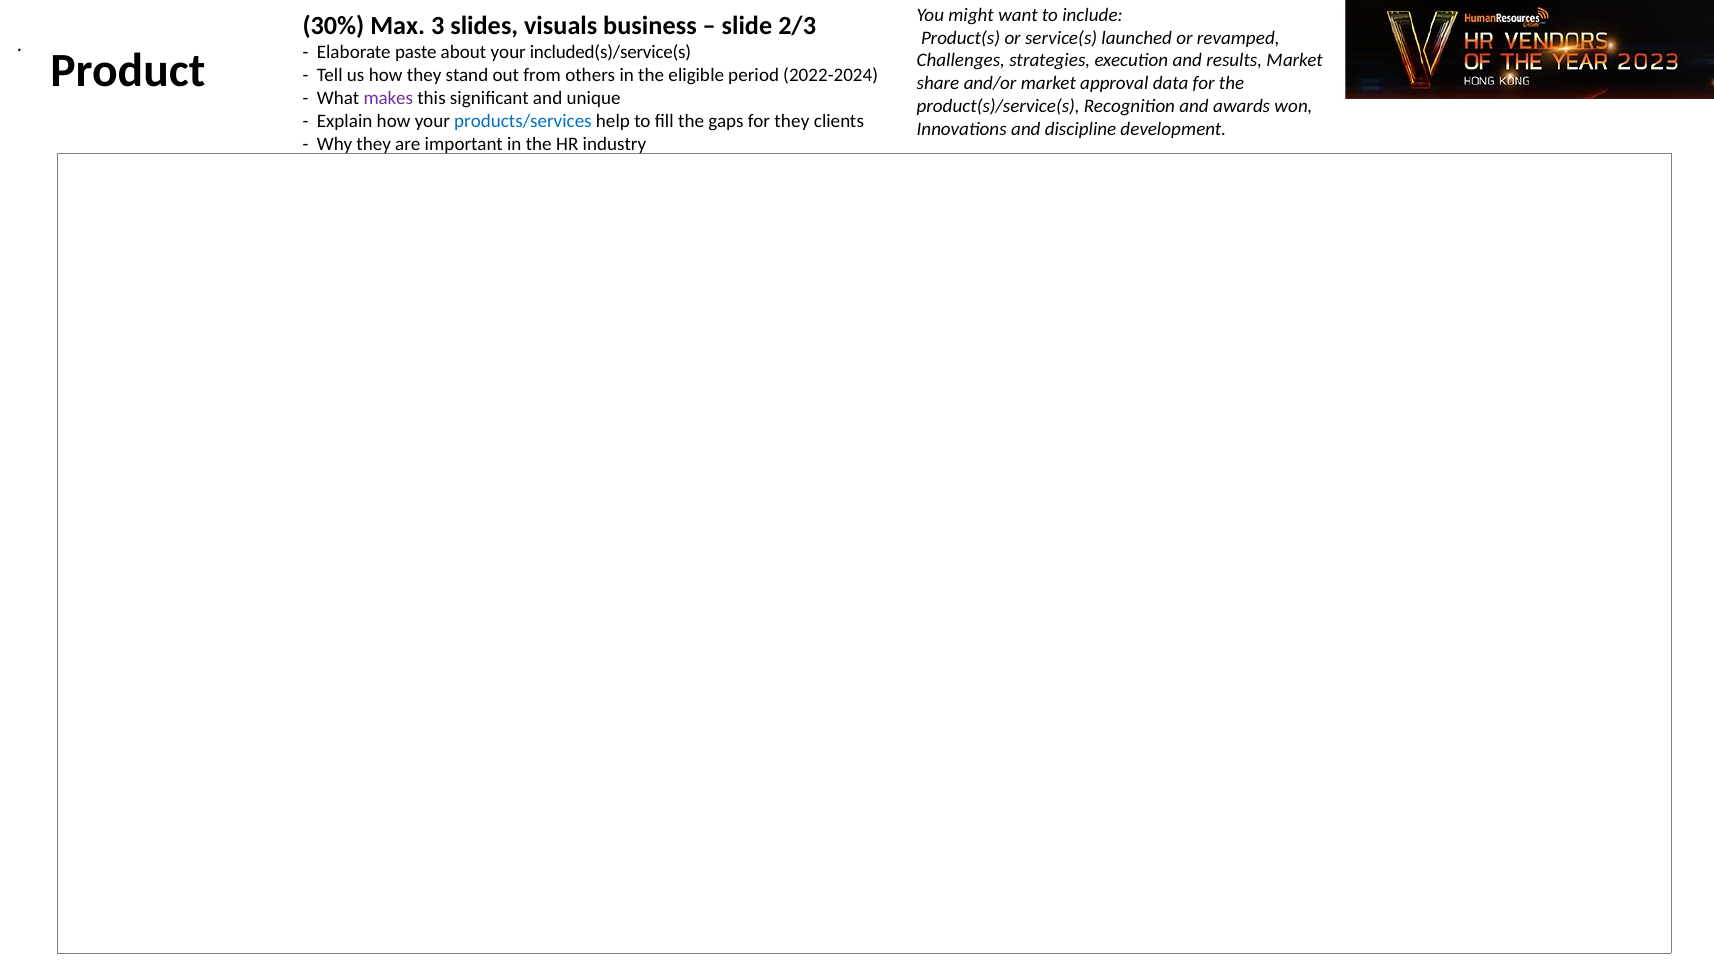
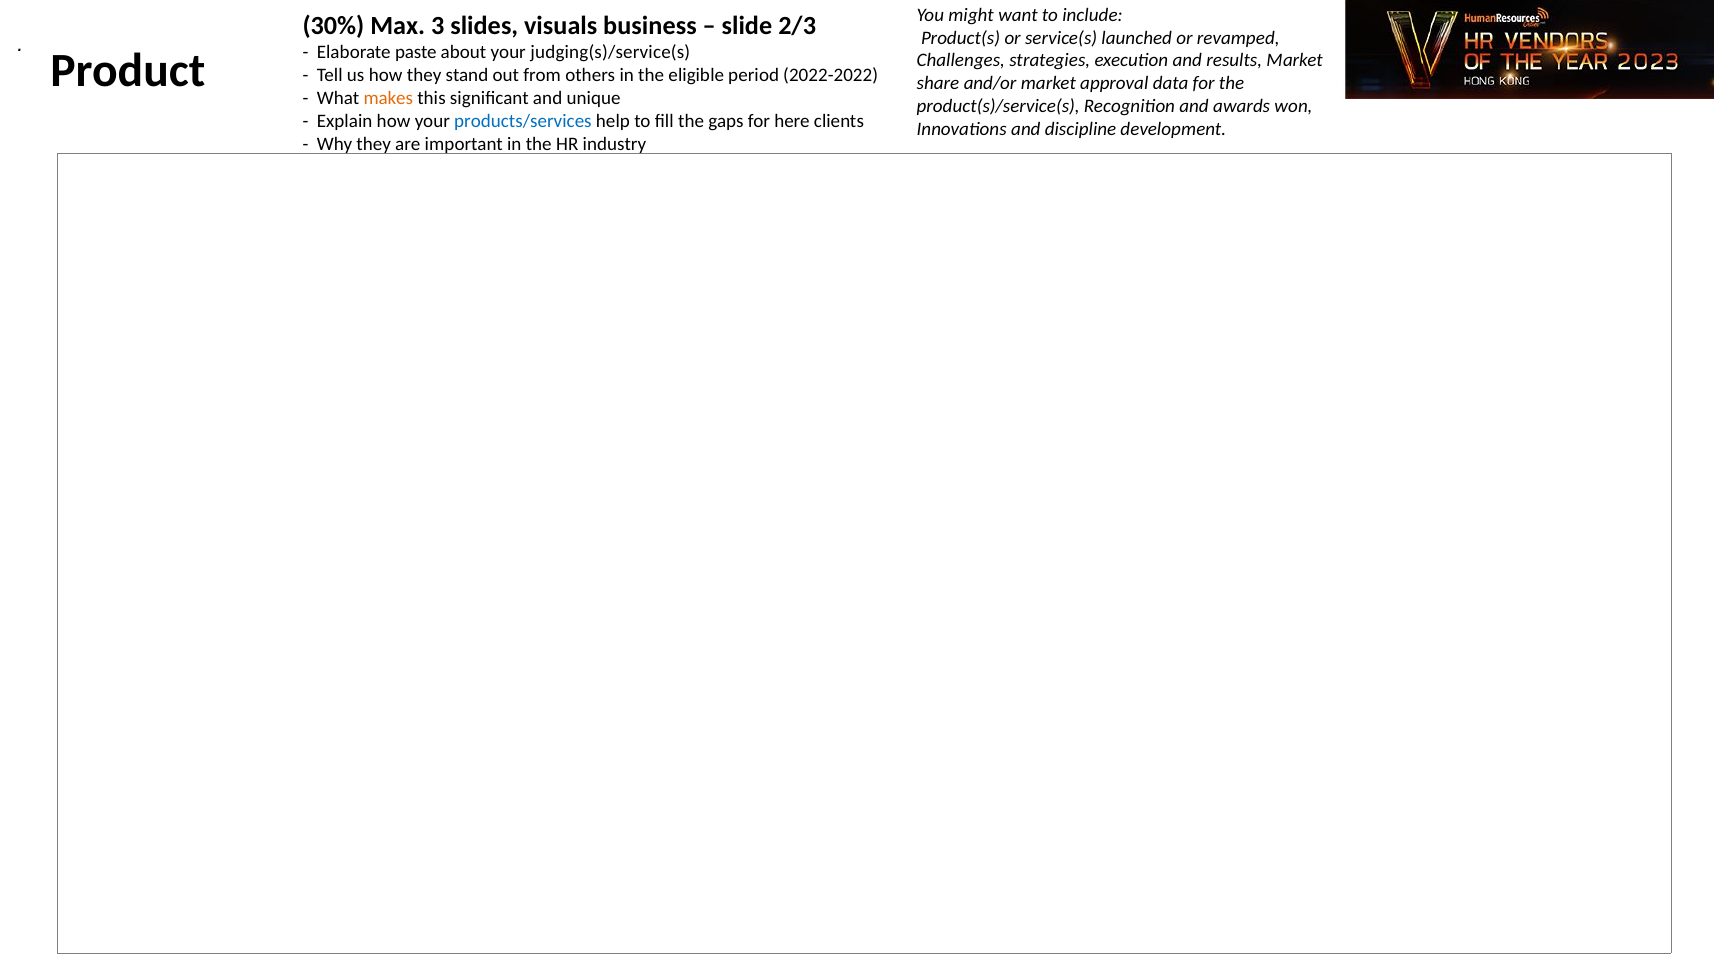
included(s)/service(s: included(s)/service(s -> judging(s)/service(s (610, 53)
2022-2024: 2022-2024 -> 2022-2022 (831, 75)
makes colour: purple -> orange (388, 98)
for they: they -> here (792, 121)
